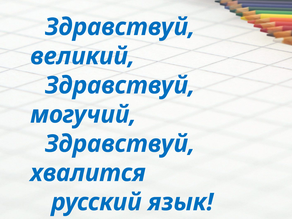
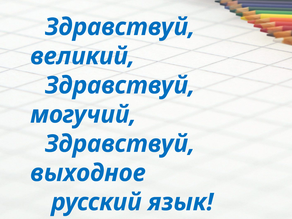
хвалится: хвалится -> выходное (88, 173)
